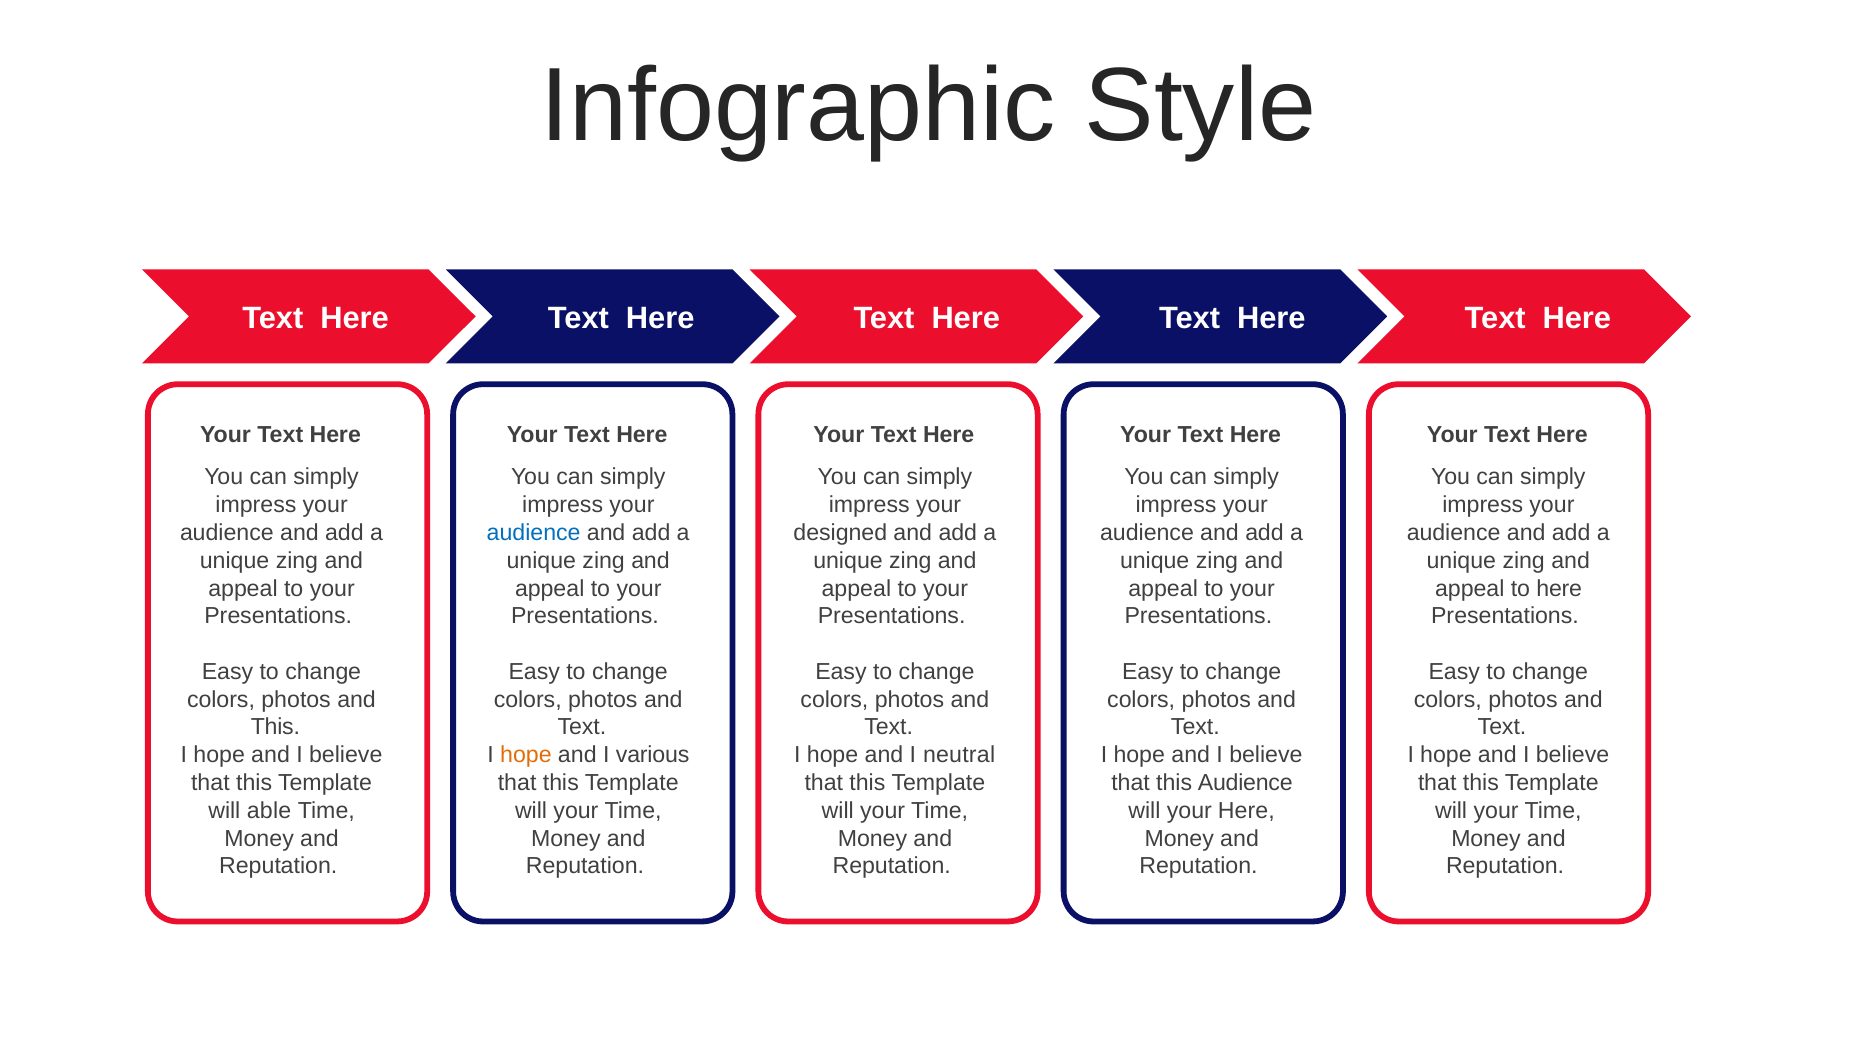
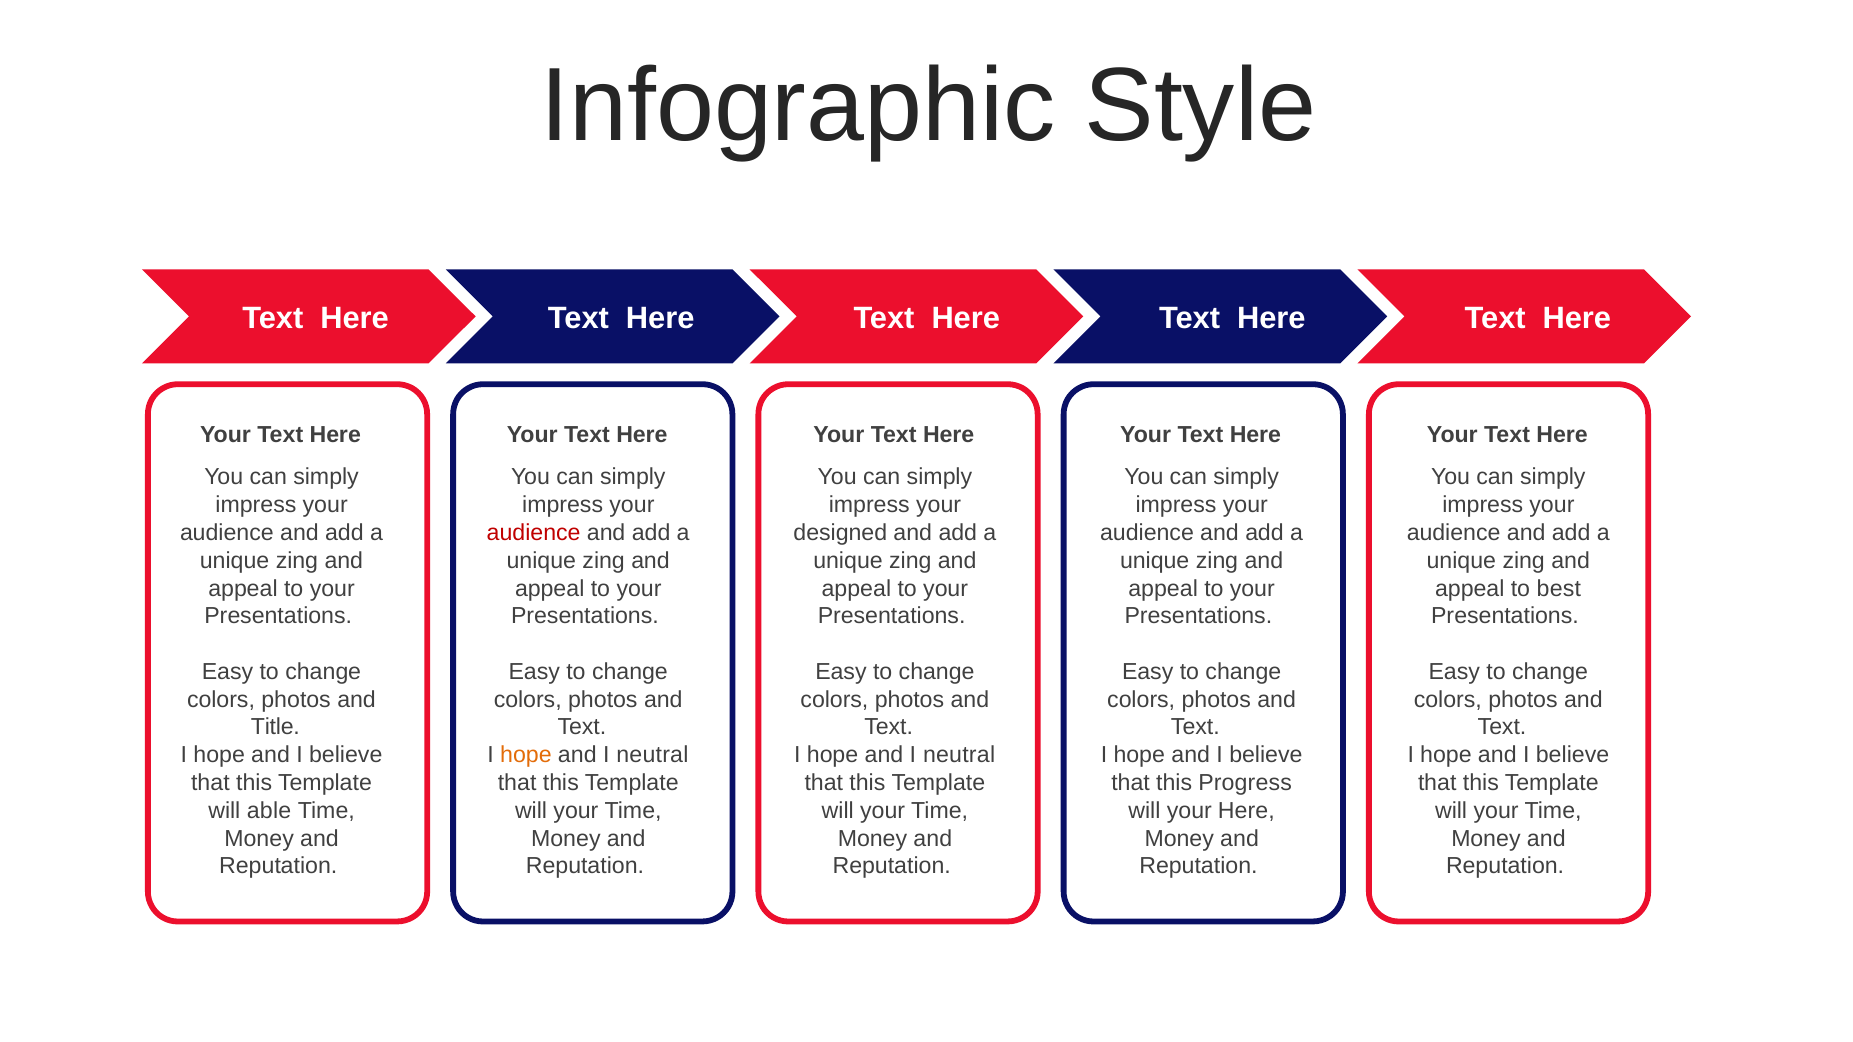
audience colour: blue -> red (534, 533)
to here: here -> best (1559, 589)
This: This -> Title (275, 728)
various: various -> neutral (652, 755)
this Audience: Audience -> Progress (1245, 783)
